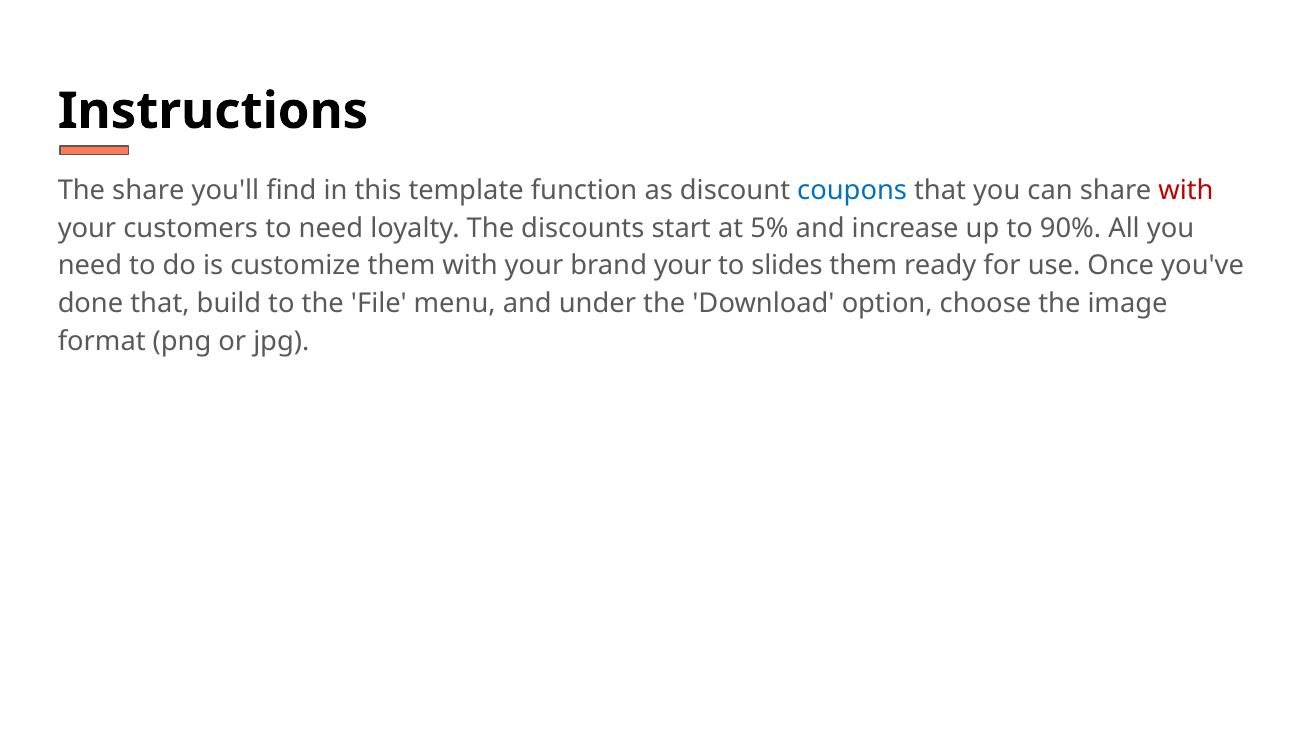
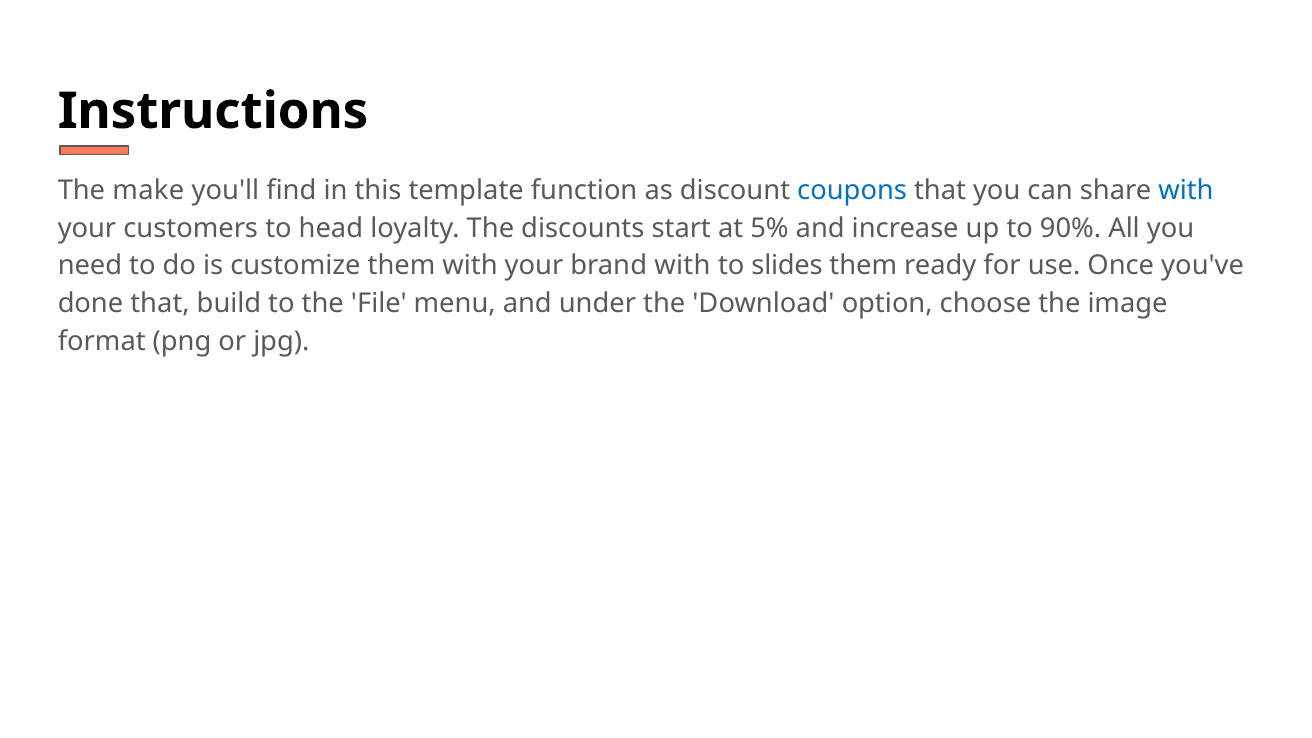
The share: share -> make (148, 191)
with colour: red -> blue (1186, 191)
to need: need -> head (331, 228)
brand your: your -> with (682, 266)
